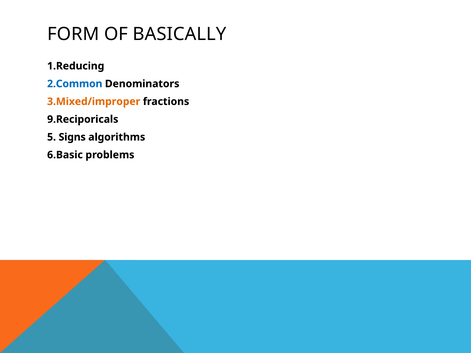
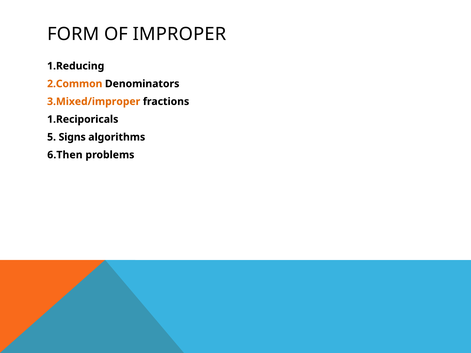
BASICALLY: BASICALLY -> IMPROPER (179, 34)
2.Common colour: blue -> orange (75, 84)
9.Reciporicals: 9.Reciporicals -> 1.Reciporicals (83, 119)
6.Basic: 6.Basic -> 6.Then (65, 155)
